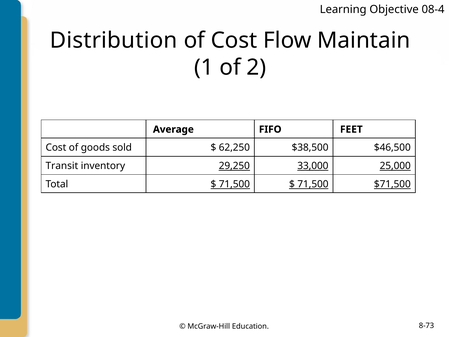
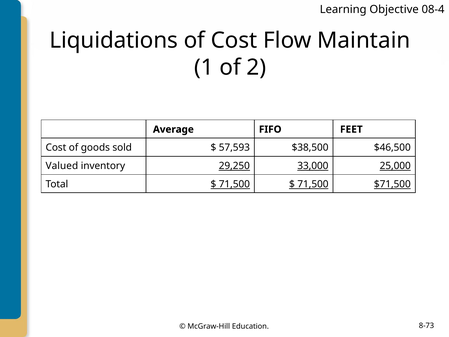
Distribution: Distribution -> Liquidations (114, 40)
62,250: 62,250 -> 57,593 (234, 148)
Transit: Transit -> Valued (62, 166)
